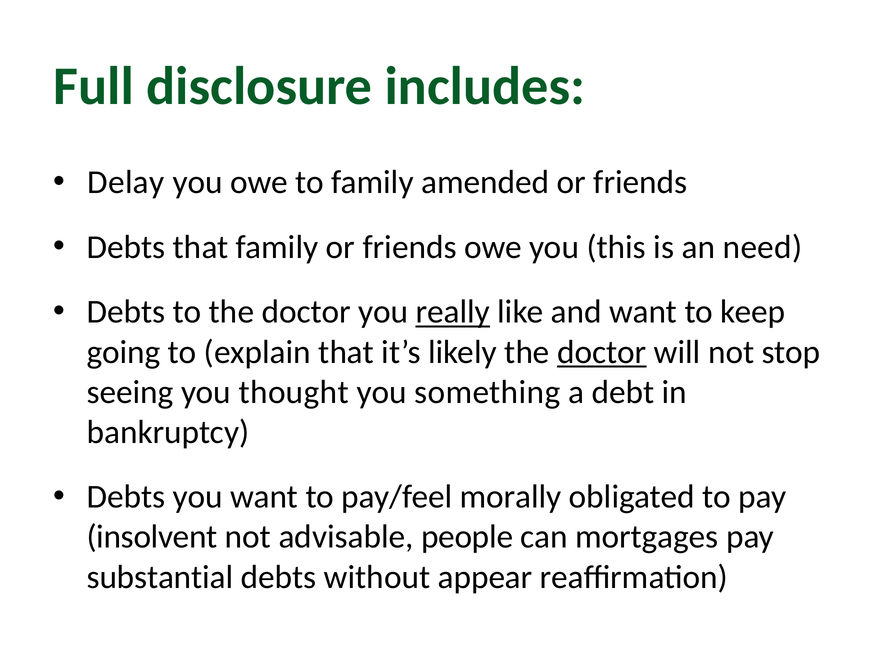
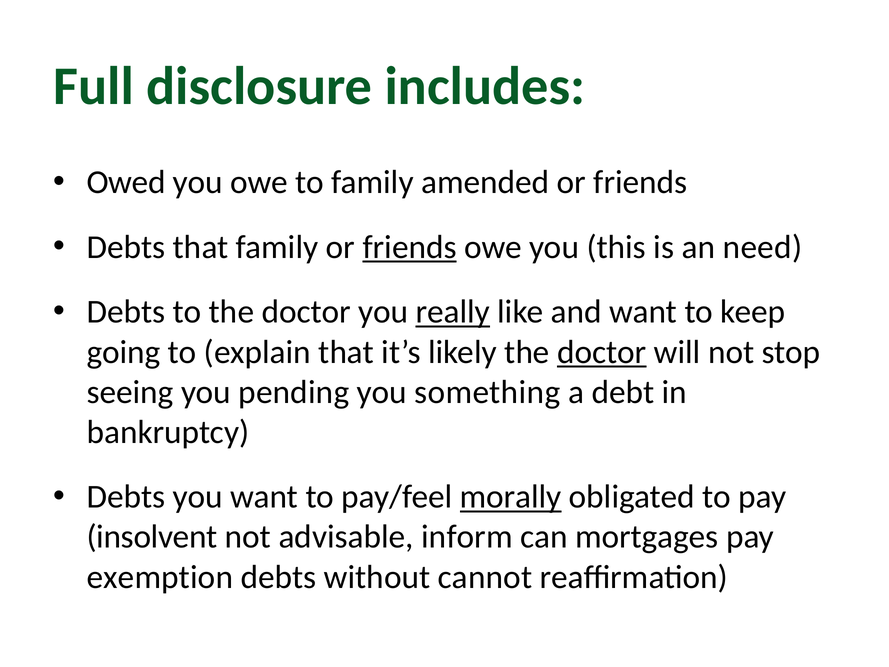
Delay: Delay -> Owed (126, 182)
friends underline: none -> present (410, 247)
thought: thought -> pending (294, 392)
morally underline: none -> present (511, 497)
people: people -> inform (467, 537)
substantial: substantial -> exemption (160, 577)
appear: appear -> cannot (485, 577)
